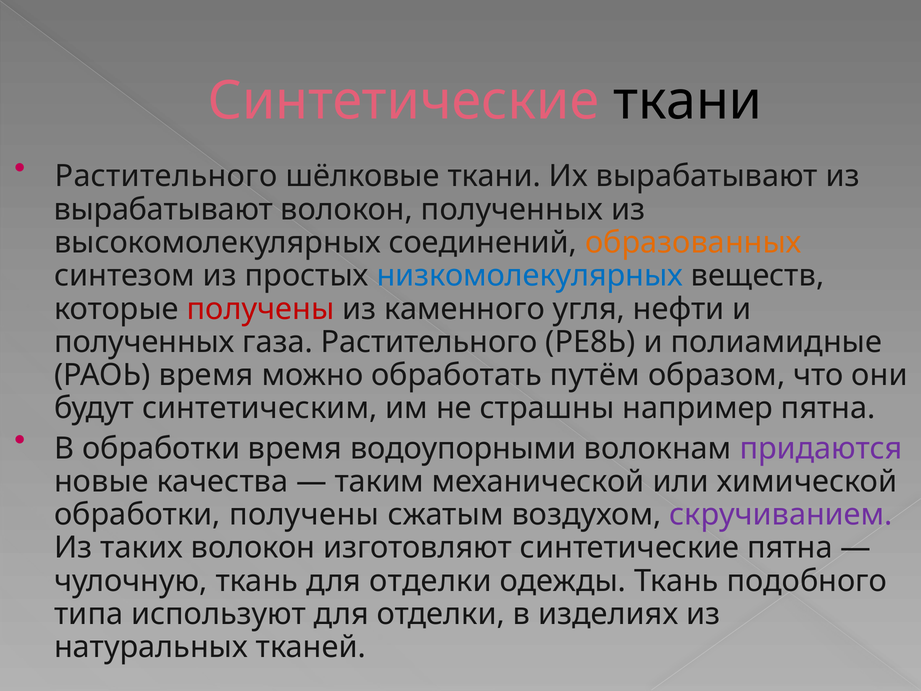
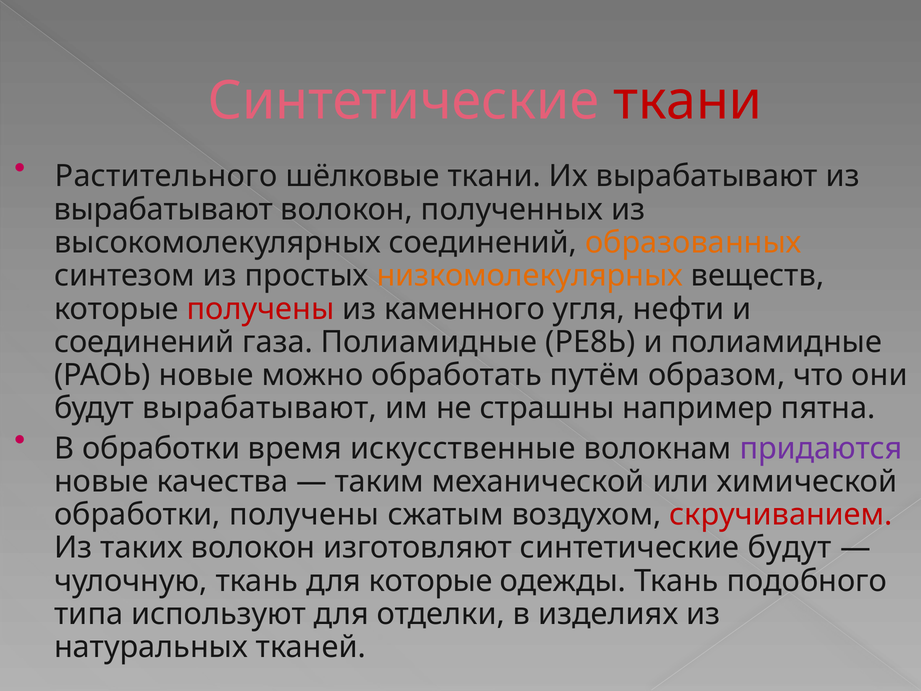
ткани colour: black -> red (688, 101)
низкомолекулярных colour: blue -> orange (530, 276)
полученных: полученных -> соединений (144, 342)
газа Растительного: Растительного -> Полиамидные (429, 342)
РАОЬ время: время -> новые (206, 375)
будут синтетическим: синтетическим -> вырабатывают (260, 408)
водоупорными: водоупорными -> искусственные (463, 448)
скручиванием colour: purple -> red (781, 515)
синтетические пятна: пятна -> будут (790, 548)
ткань для отделки: отделки -> которые (431, 581)
